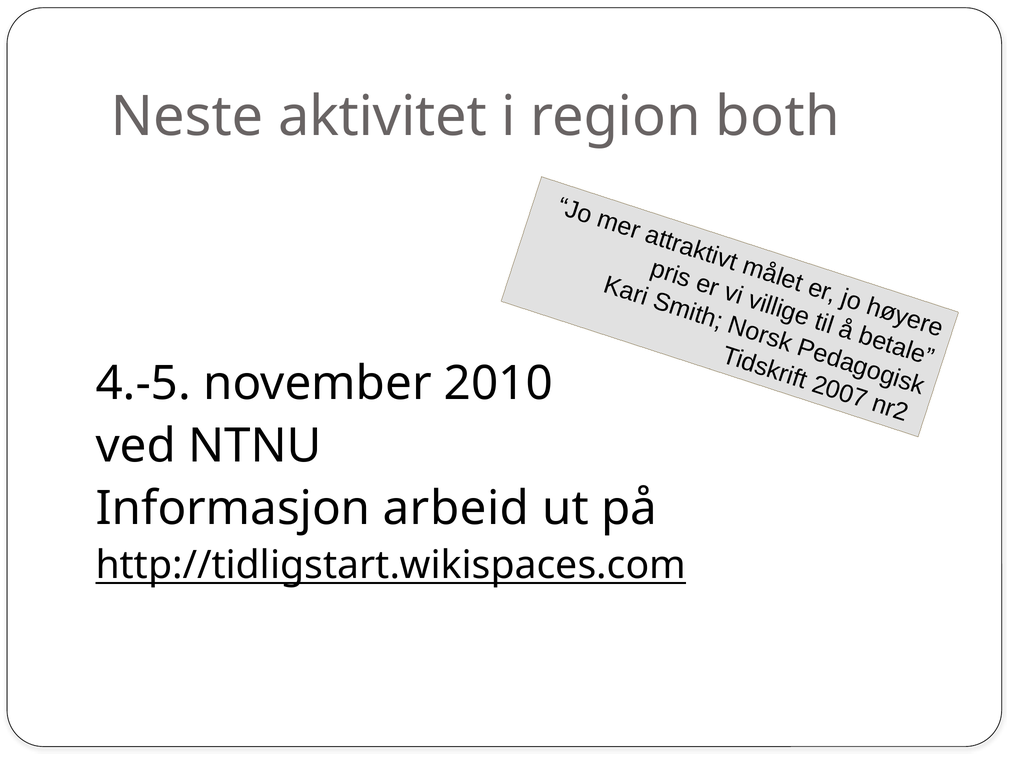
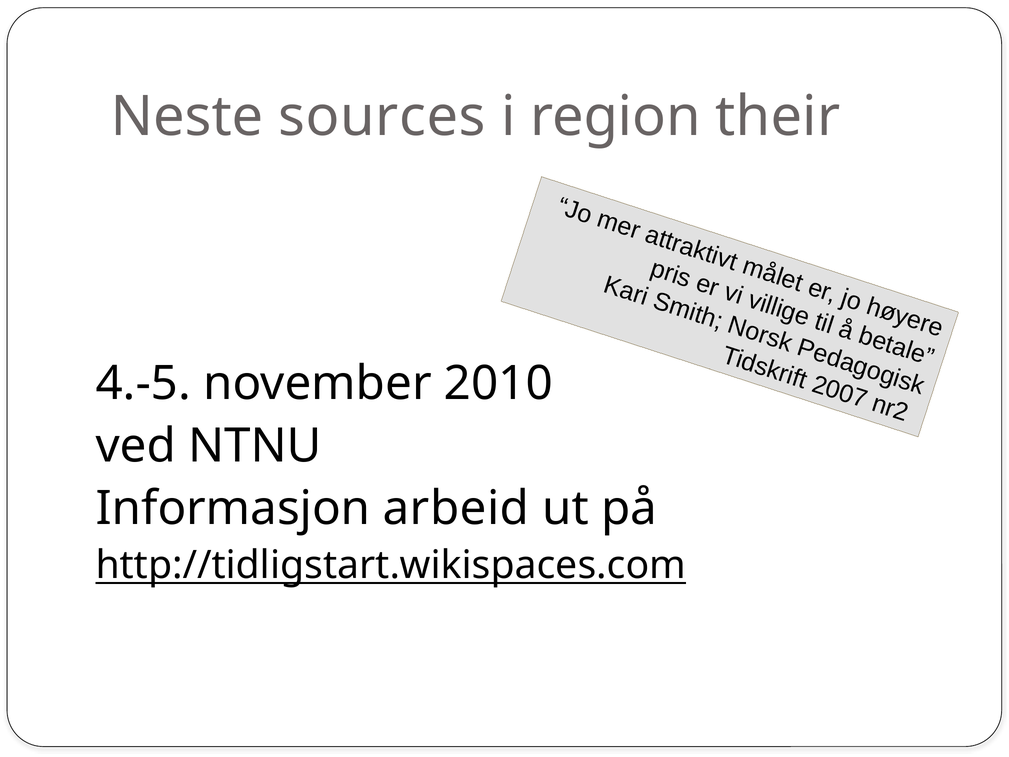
aktivitet: aktivitet -> sources (382, 117)
both: both -> their (778, 117)
